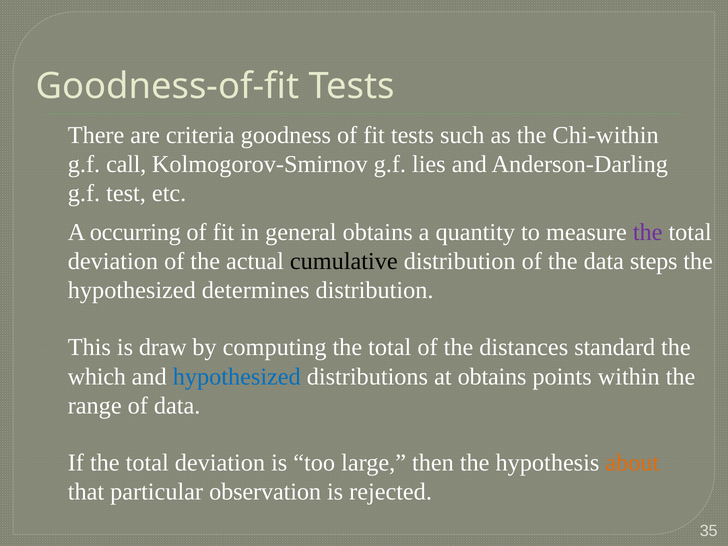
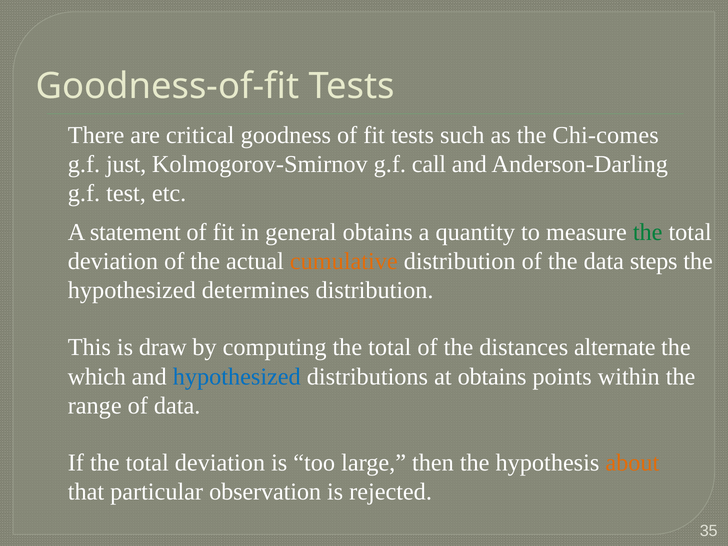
criteria: criteria -> critical (200, 135)
Chi-within: Chi-within -> Chi-comes (606, 135)
call: call -> just (126, 164)
lies: lies -> call (429, 164)
occurring: occurring -> statement (135, 232)
the colour: purple -> green (648, 232)
cumulative colour: black -> orange (344, 261)
standard: standard -> alternate (615, 347)
